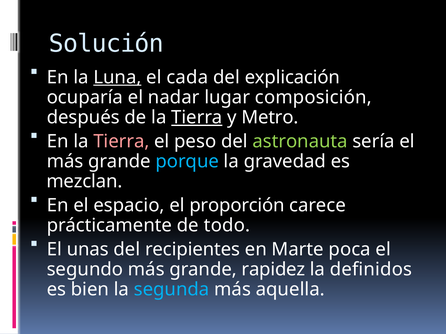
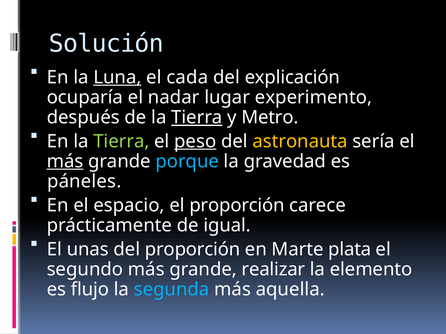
composición: composición -> experimento (313, 97)
Tierra colour: pink -> light green (121, 141)
peso underline: none -> present (195, 141)
astronauta colour: light green -> yellow (300, 141)
más underline: none -> present (65, 162)
mezclan: mezclan -> páneles (84, 182)
todo: todo -> igual (227, 226)
del recipientes: recipientes -> proporción (193, 250)
poca: poca -> plata (350, 250)
rapidez: rapidez -> realizar (273, 270)
definidos: definidos -> elemento (371, 270)
bien: bien -> flujo (90, 290)
